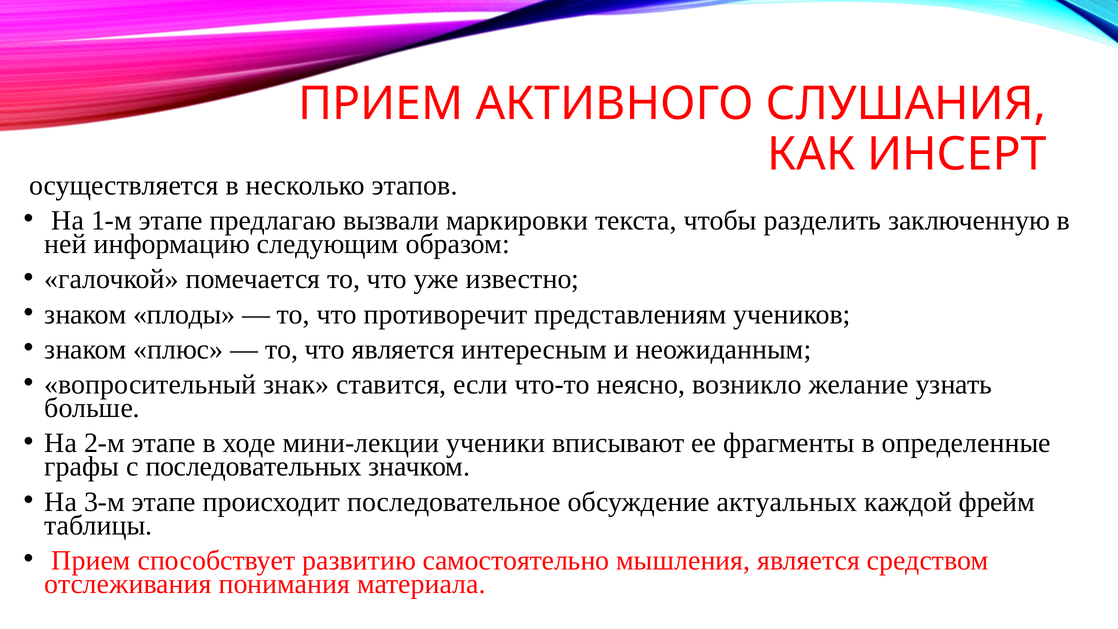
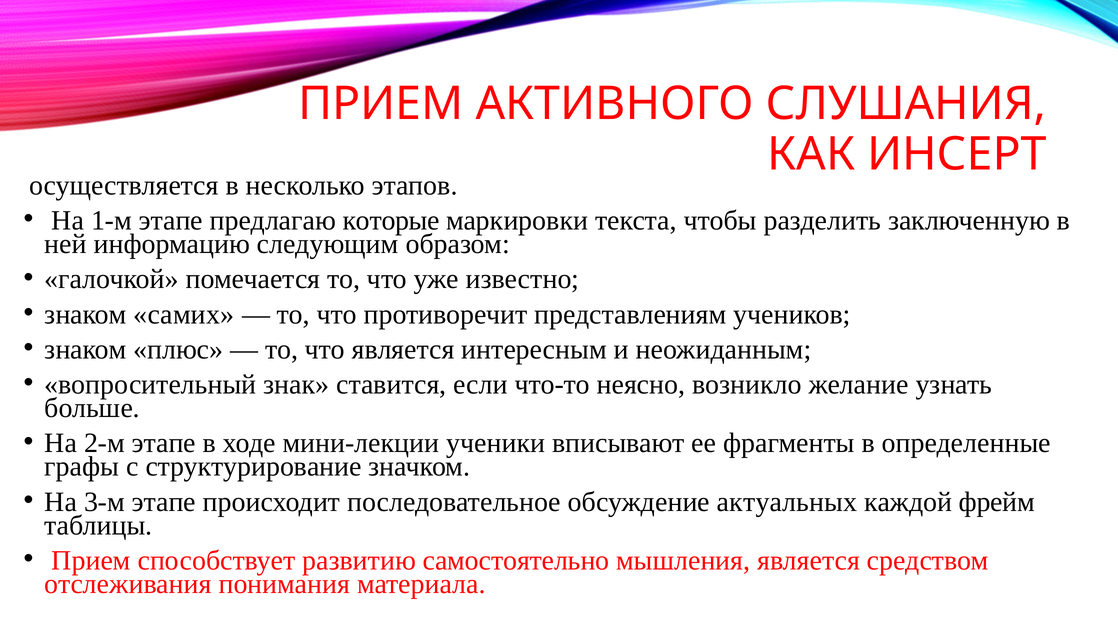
вызвали: вызвали -> которые (391, 221)
плоды: плоды -> самих (184, 314)
последовательных: последовательных -> структурирование (254, 467)
